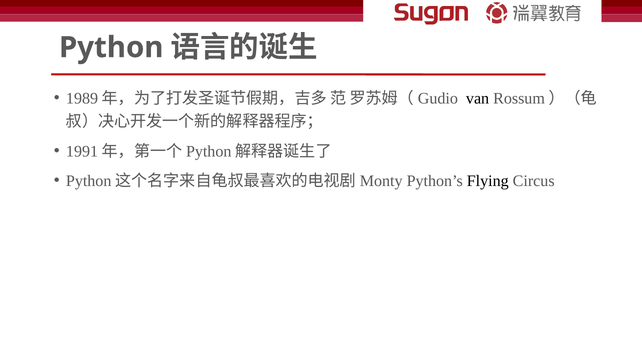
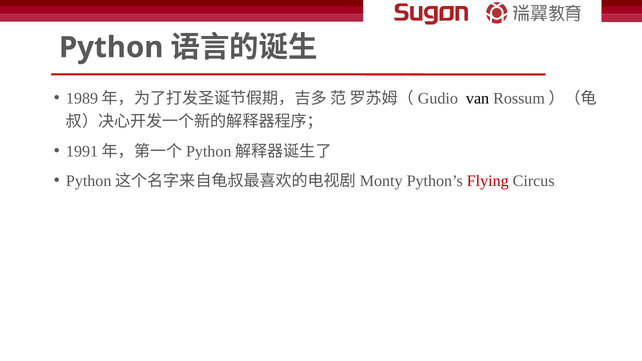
Flying colour: black -> red (488, 181)
